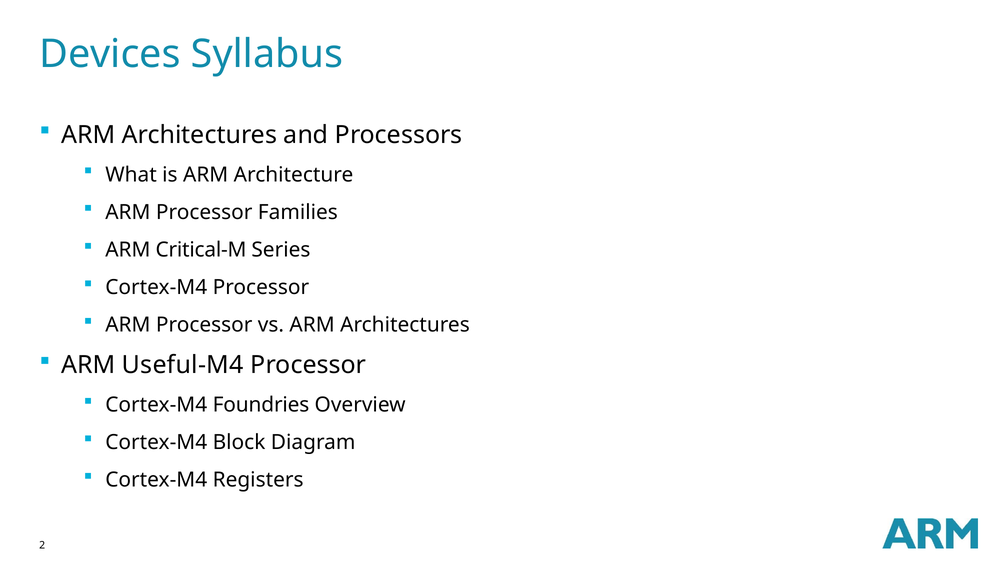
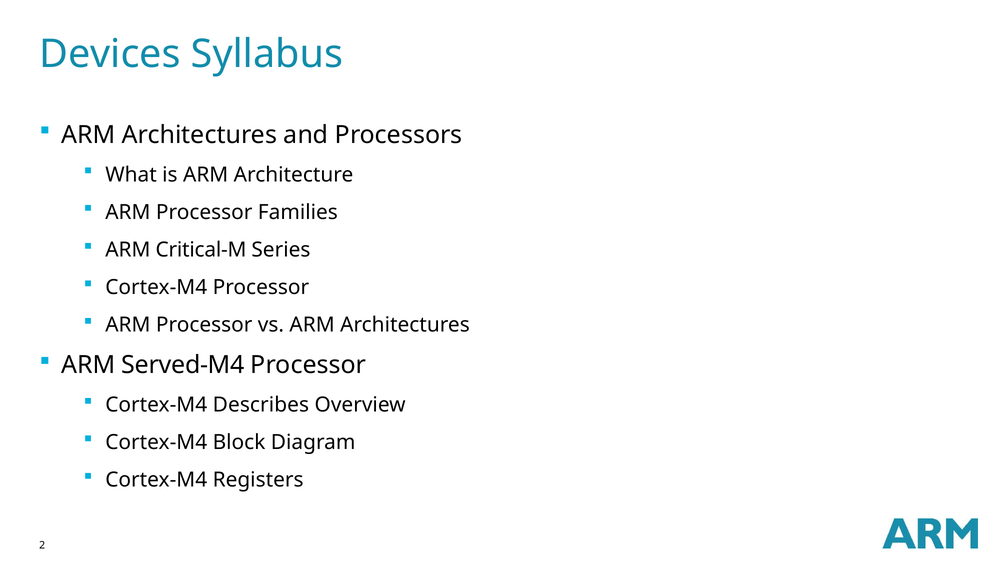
Useful-M4: Useful-M4 -> Served-M4 (183, 365)
Foundries: Foundries -> Describes (261, 405)
